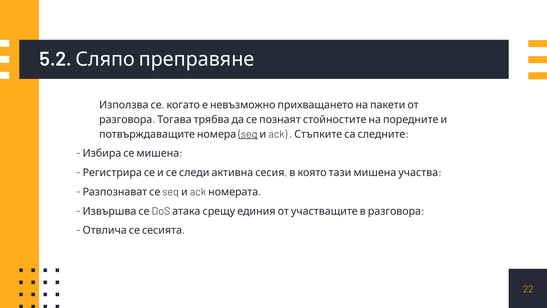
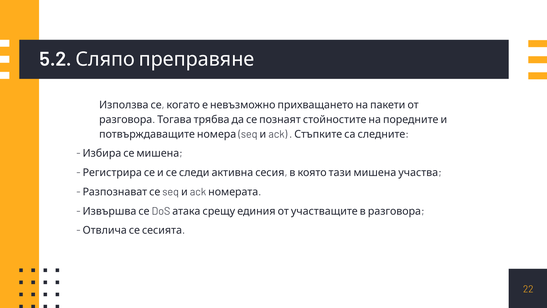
seq underline: present -> none (248, 134)
